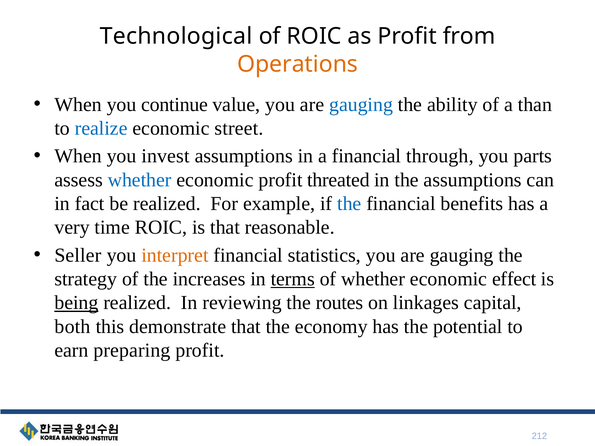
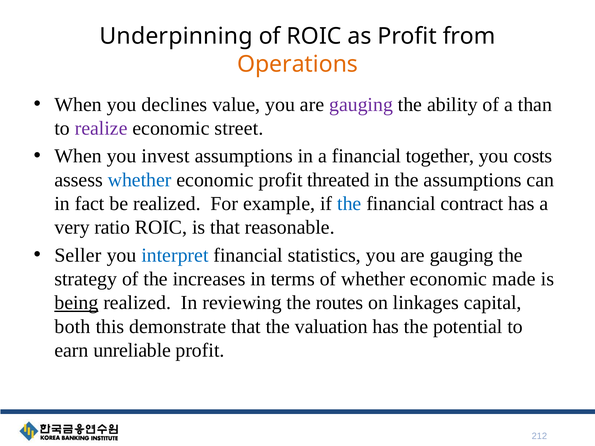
Technological: Technological -> Underpinning (176, 36)
continue: continue -> declines (174, 105)
gauging colour: blue -> purple (361, 105)
realize colour: blue -> purple (101, 128)
through: through -> together (440, 156)
parts: parts -> costs (533, 156)
benefits: benefits -> contract (472, 204)
time: time -> ratio (112, 228)
interpret colour: orange -> blue (175, 255)
terms underline: present -> none (293, 279)
effect: effect -> made (514, 279)
economy: economy -> valuation (331, 327)
preparing: preparing -> unreliable (132, 350)
